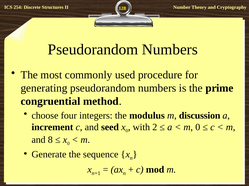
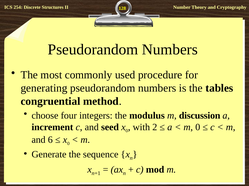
prime: prime -> tables (219, 88)
8: 8 -> 6 (50, 140)
